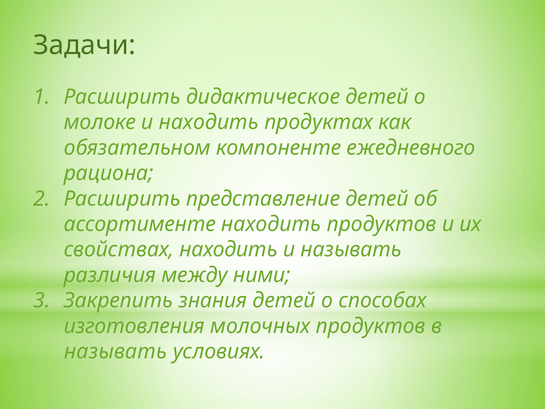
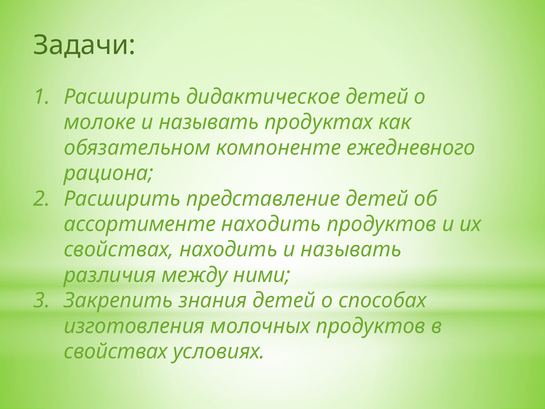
молоке и находить: находить -> называть (209, 122)
называть: называть -> свойствах (116, 351)
